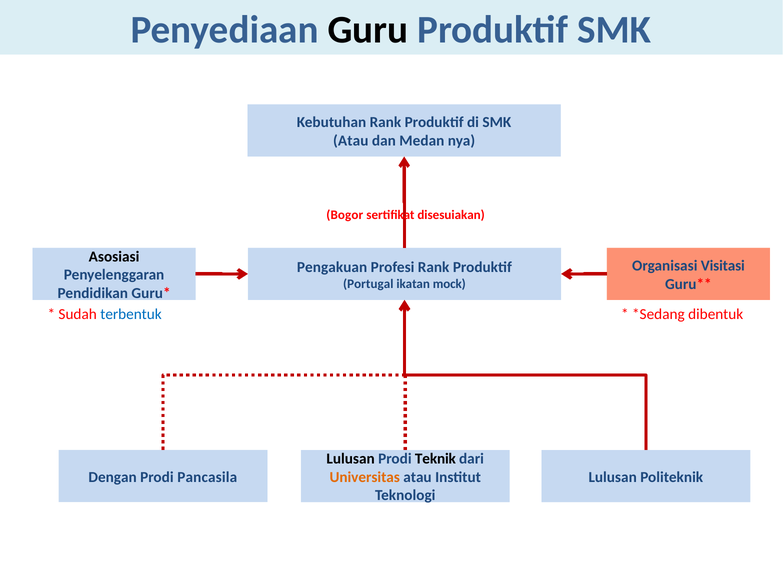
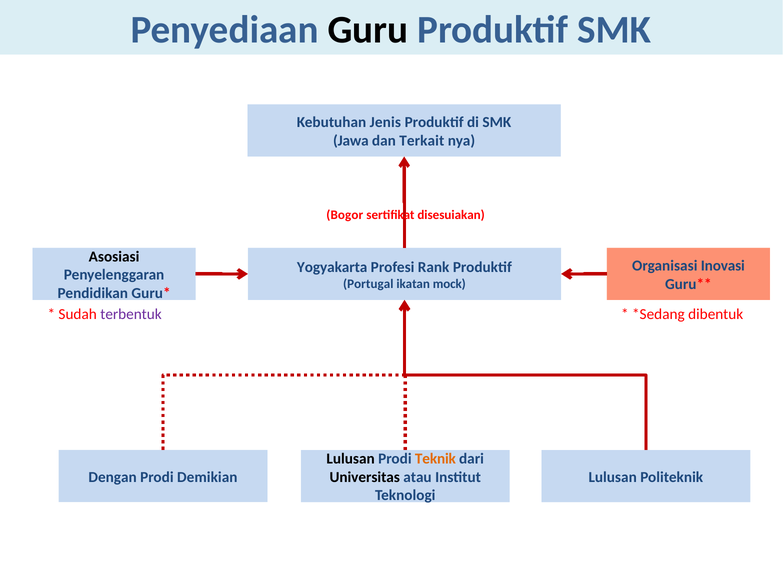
Kebutuhan Rank: Rank -> Jenis (385, 122)
Atau: Atau -> Jawa (351, 141)
Medan: Medan -> Terkait (422, 141)
Visitasi: Visitasi -> Inovasi (723, 266)
Pengakuan: Pengakuan -> Yogyakarta (332, 267)
terbentuk colour: blue -> purple (131, 314)
Teknik colour: black -> orange (435, 459)
Pancasila: Pancasila -> Demikian (207, 477)
Universitas colour: orange -> black (365, 477)
